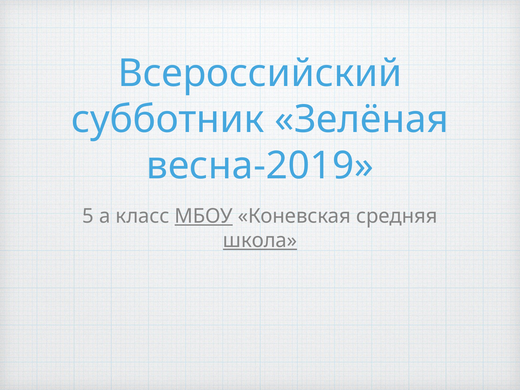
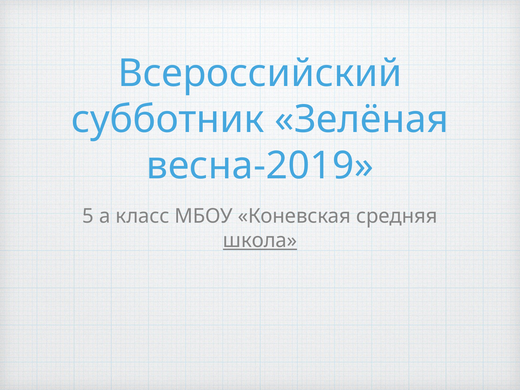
МБОУ underline: present -> none (204, 216)
